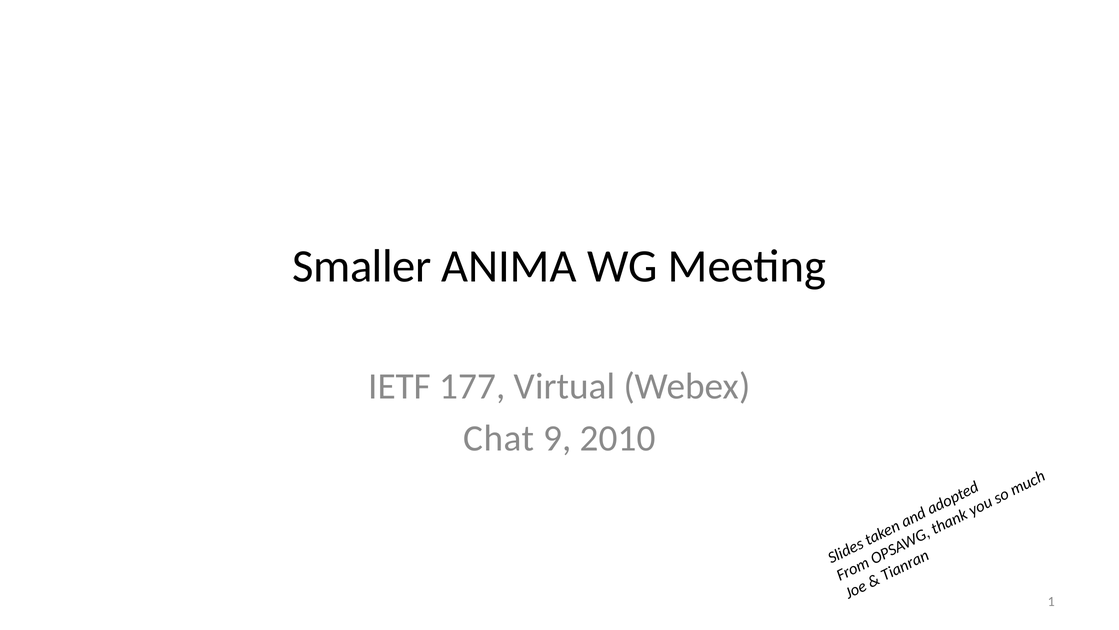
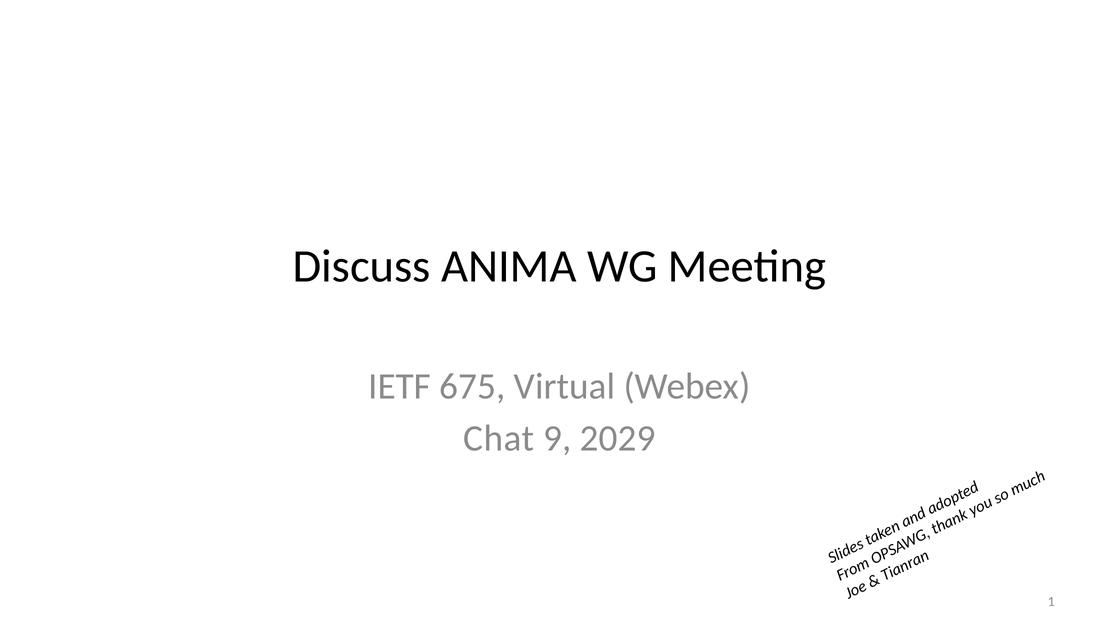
Smaller: Smaller -> Discuss (362, 266)
177: 177 -> 675 (472, 386)
2010: 2010 -> 2029 (618, 438)
